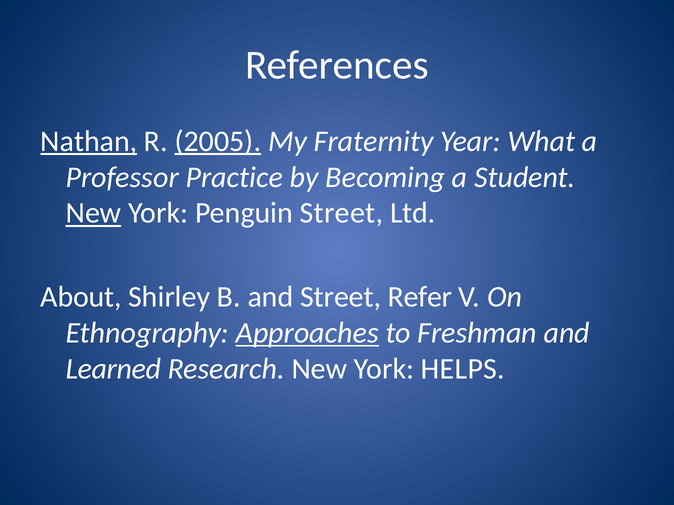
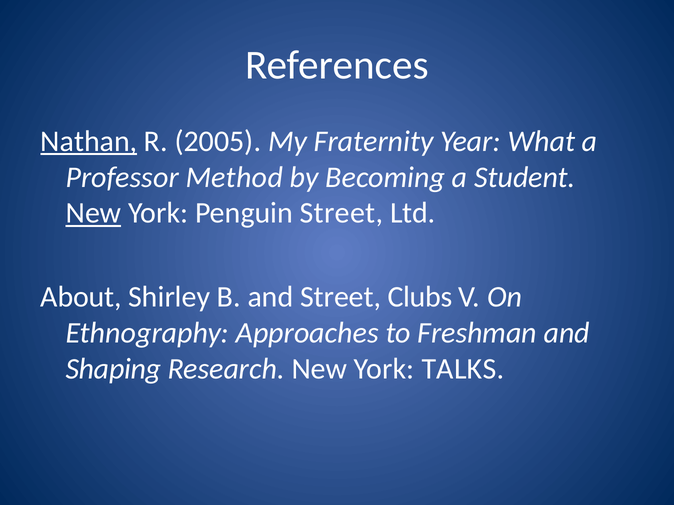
2005 underline: present -> none (218, 141)
Practice: Practice -> Method (234, 177)
Refer: Refer -> Clubs (420, 297)
Approaches underline: present -> none (307, 333)
Learned: Learned -> Shaping (113, 369)
HELPS: HELPS -> TALKS (463, 369)
